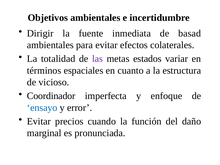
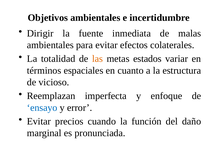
basad: basad -> malas (190, 33)
las colour: purple -> orange (97, 59)
Coordinador: Coordinador -> Reemplazan (51, 96)
